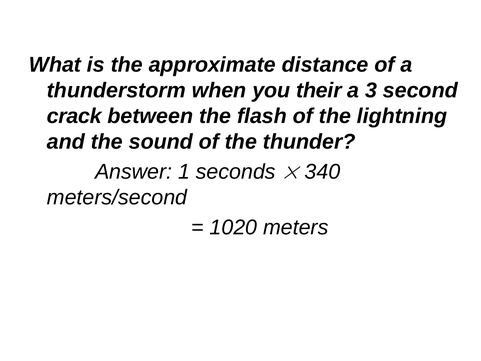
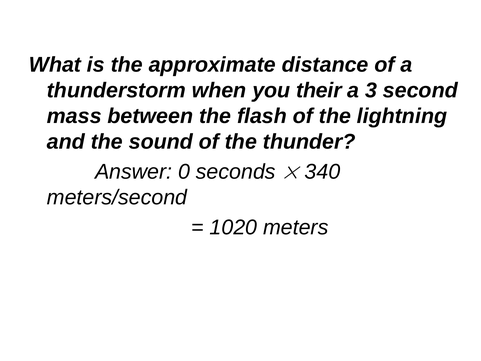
crack: crack -> mass (74, 116)
1: 1 -> 0 (184, 172)
